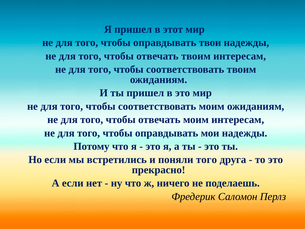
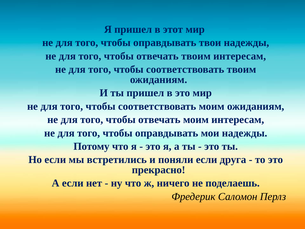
поняли того: того -> если (207, 160)
